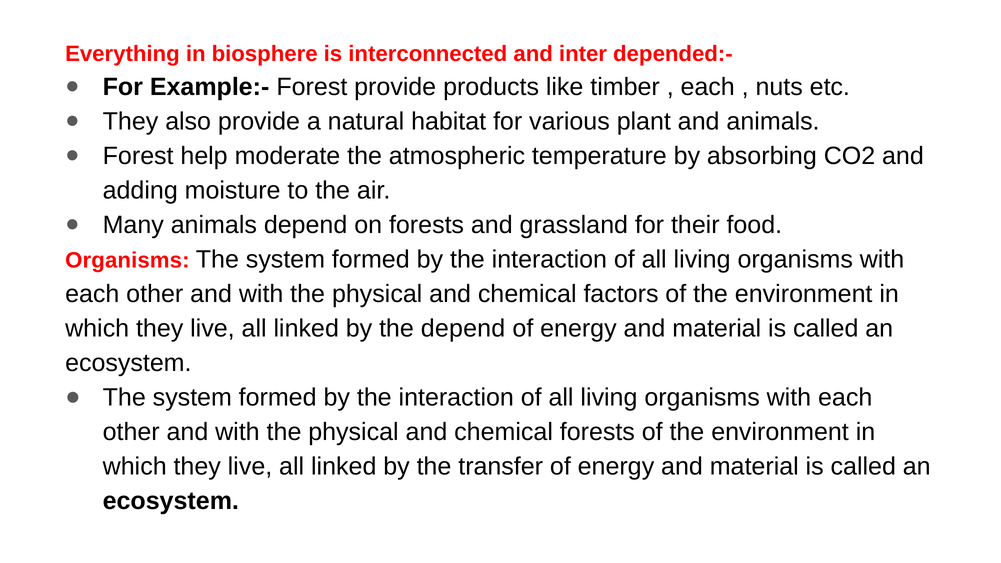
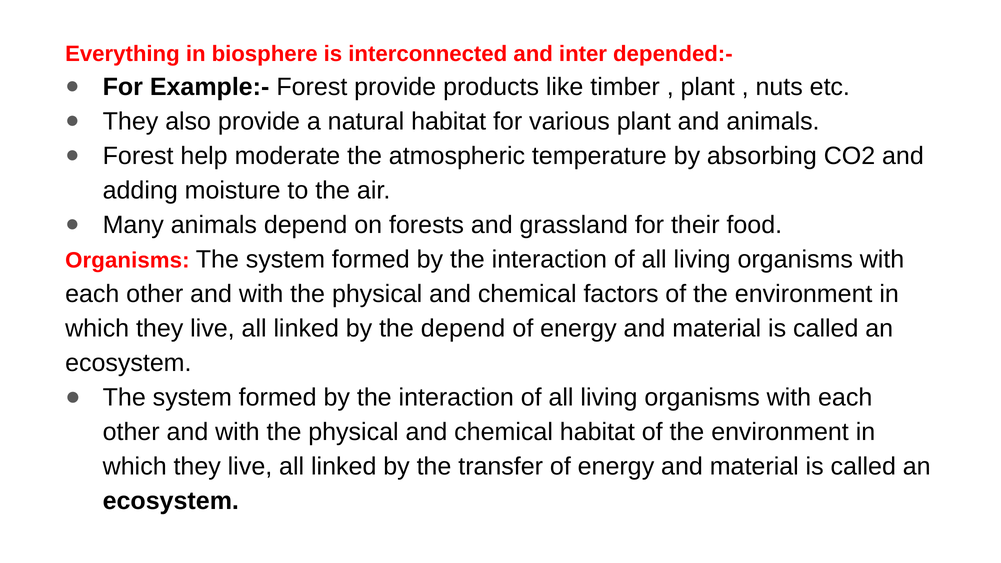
each: each -> plant (708, 87)
chemical forests: forests -> habitat (597, 432)
